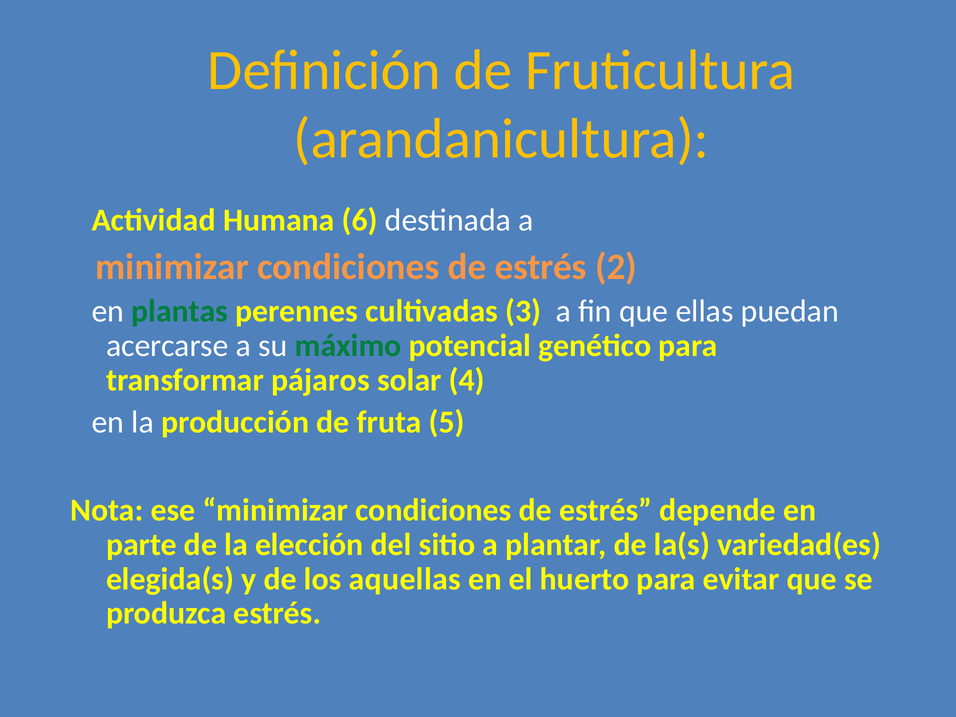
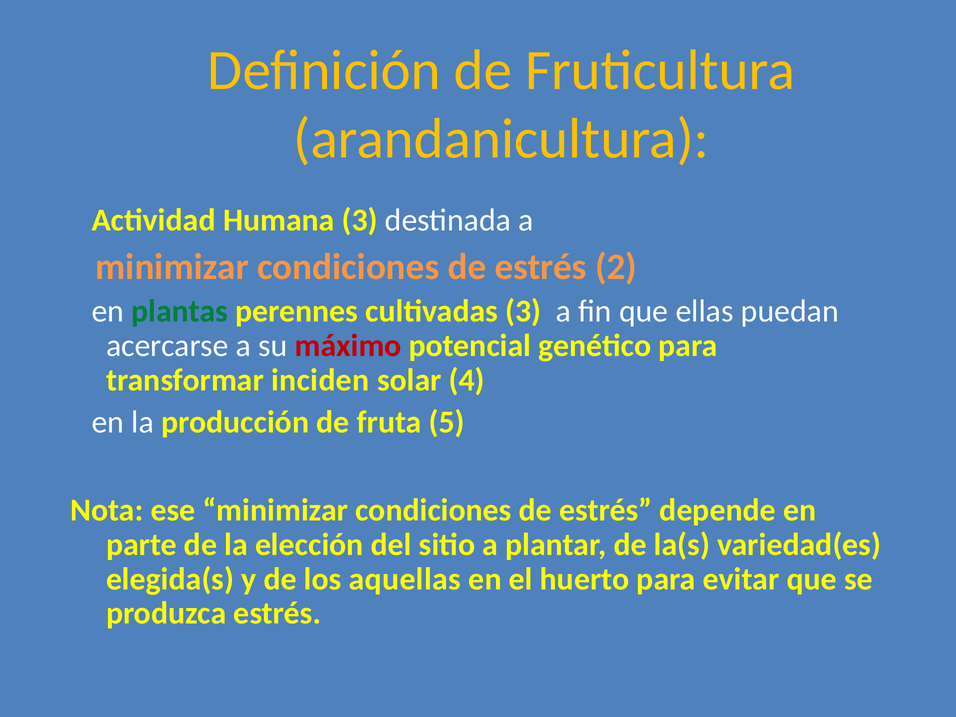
Humana 6: 6 -> 3 (360, 220)
máximo colour: green -> red (348, 346)
pájaros: pájaros -> inciden (320, 380)
